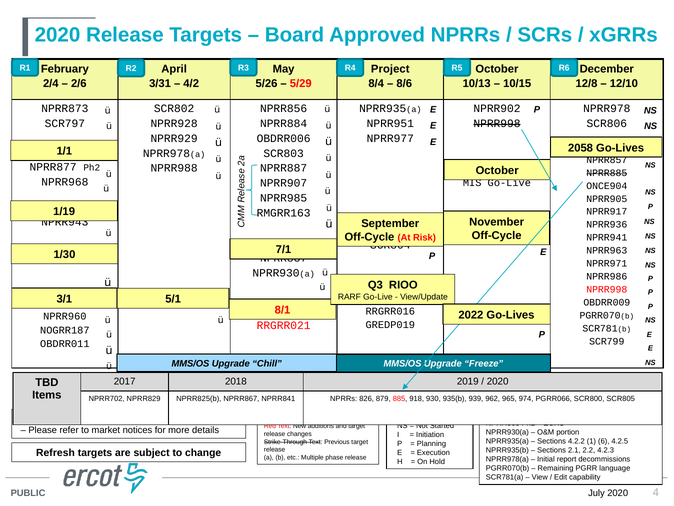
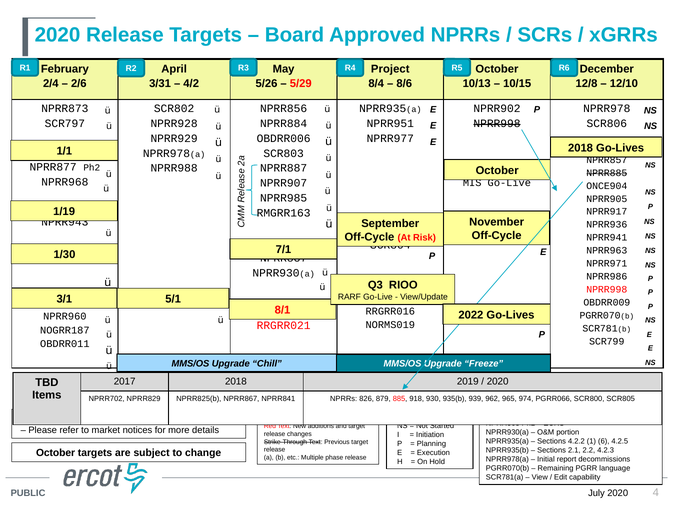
1/1 2058: 2058 -> 2018 (581, 148)
GREDP019: GREDP019 -> NORMS019 (390, 325)
Refresh: Refresh -> October (56, 453)
